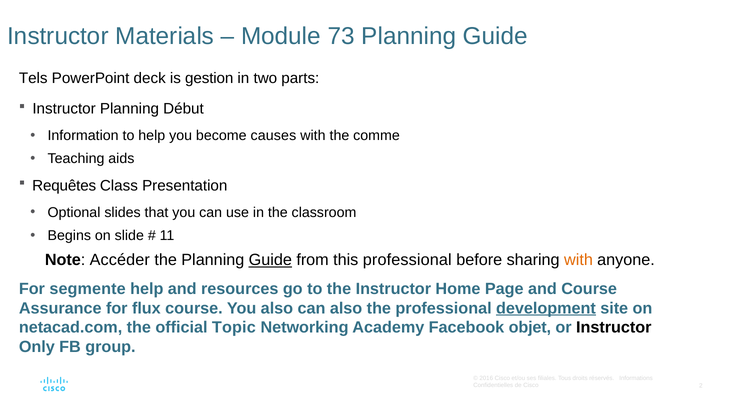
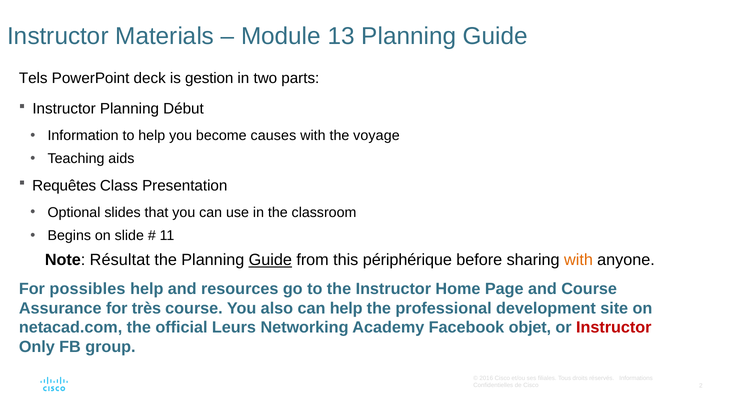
73: 73 -> 13 (341, 36)
comme: comme -> voyage (376, 136)
Accéder: Accéder -> Résultat (120, 260)
this professional: professional -> périphérique (407, 260)
segmente: segmente -> possibles (87, 288)
flux: flux -> très (146, 308)
can also: also -> help (346, 308)
development underline: present -> none (546, 308)
Topic: Topic -> Leurs (234, 327)
Instructor colour: black -> red (614, 327)
